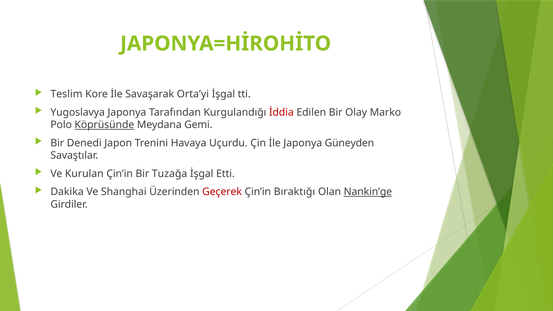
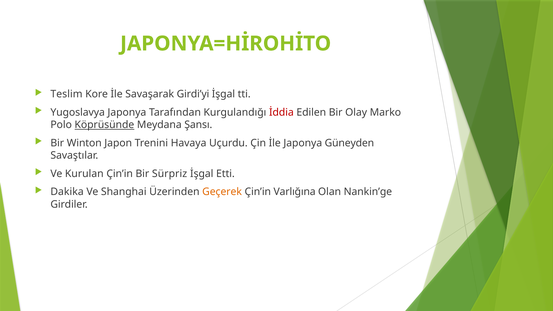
Orta’yi: Orta’yi -> Girdi’yi (193, 94)
Gemi: Gemi -> Şansı (198, 125)
Denedi: Denedi -> Winton (84, 143)
Tuzağa: Tuzağa -> Sürpriz (170, 174)
Geçerek colour: red -> orange (222, 192)
Bıraktığı: Bıraktığı -> Varlığına (295, 192)
Nankin’ge underline: present -> none (368, 192)
